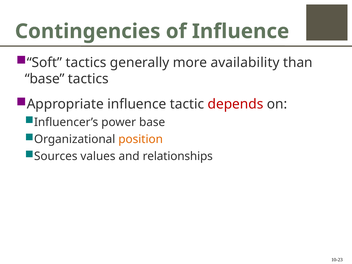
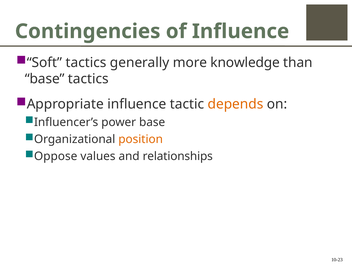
availability: availability -> knowledge (245, 63)
depends colour: red -> orange (236, 104)
Sources: Sources -> Oppose (56, 156)
